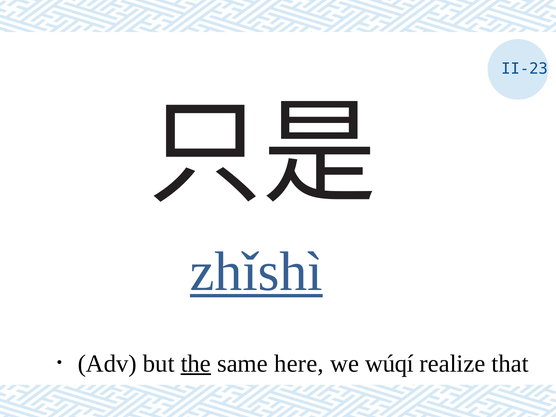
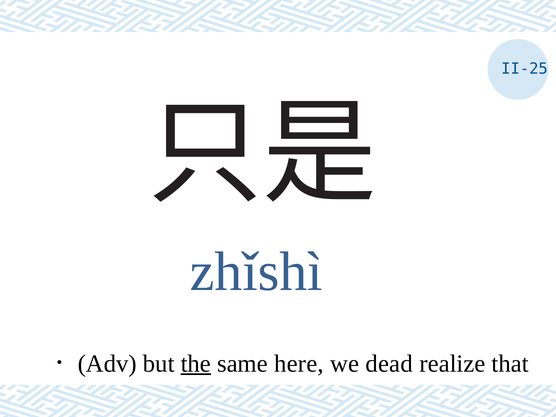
II-23: II-23 -> II-25 (525, 69)
zhǐshì underline: present -> none (256, 272)
wúqí: wúqí -> dead (389, 364)
